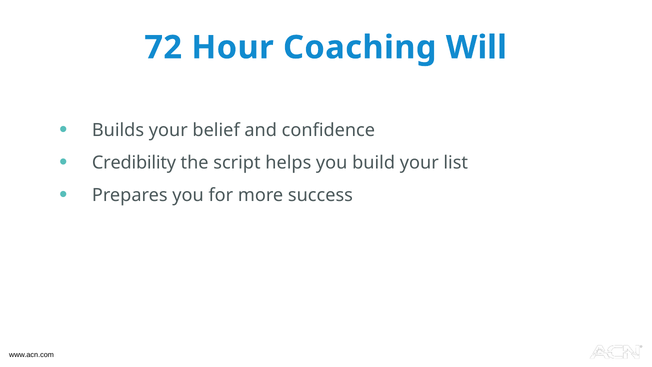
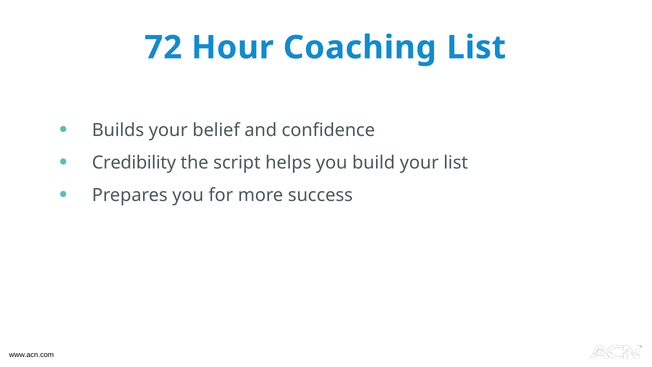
Coaching Will: Will -> List (476, 48)
